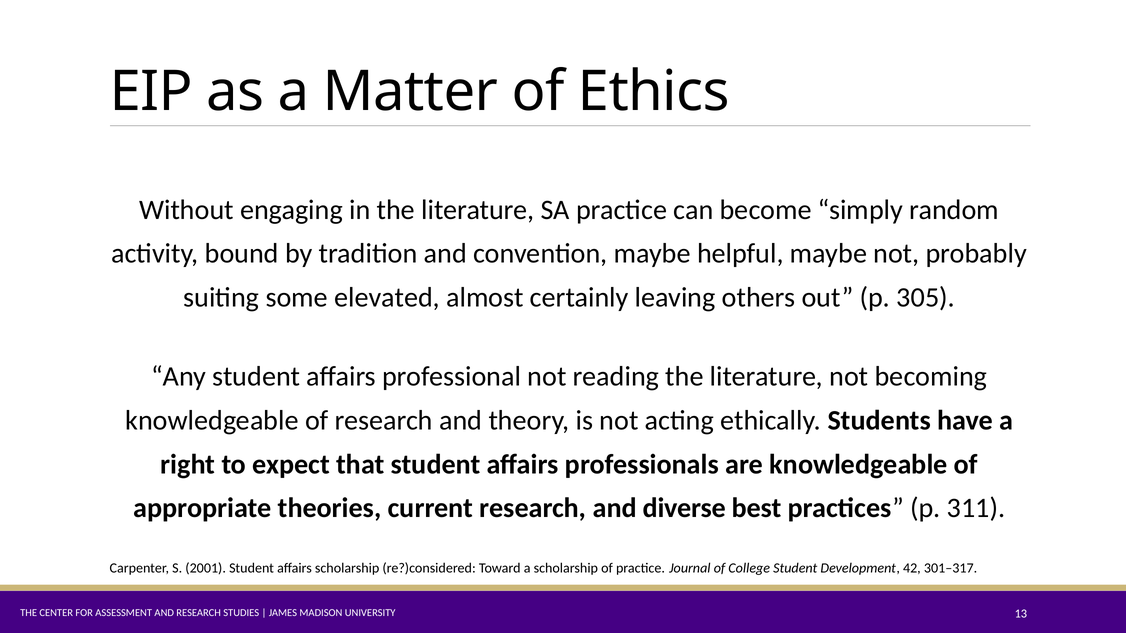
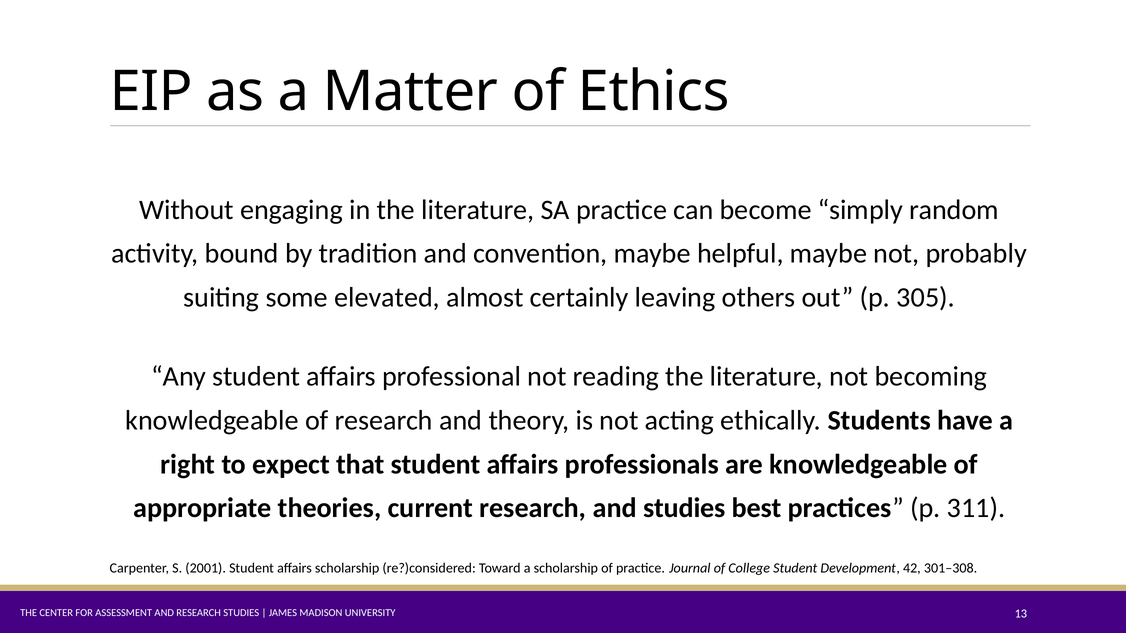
and diverse: diverse -> studies (684, 508)
301–317: 301–317 -> 301–308 (951, 568)
